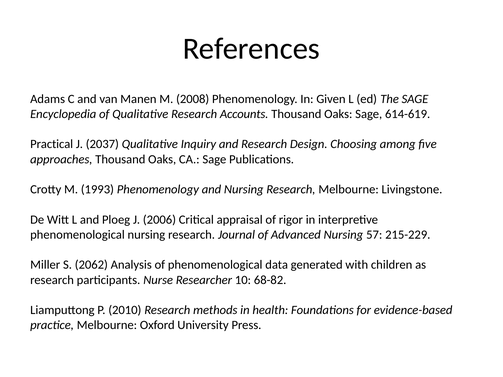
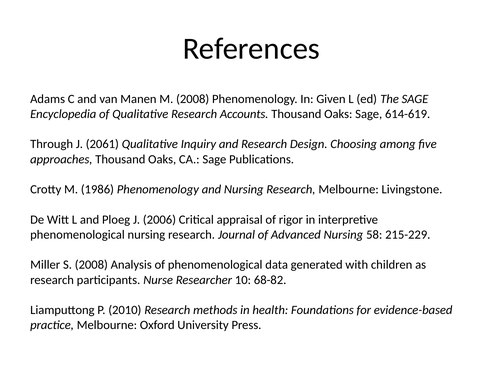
Practical: Practical -> Through (52, 144)
2037: 2037 -> 2061 (102, 144)
1993: 1993 -> 1986 (97, 190)
57: 57 -> 58 (374, 235)
S 2062: 2062 -> 2008 (91, 265)
